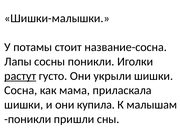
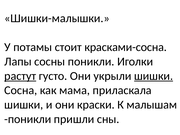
название-сосна: название-сосна -> красками-сосна (126, 47)
шишки underline: none -> present (154, 76)
купила: купила -> краски (96, 105)
